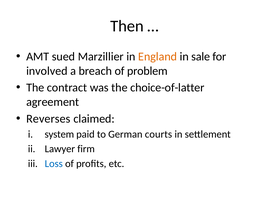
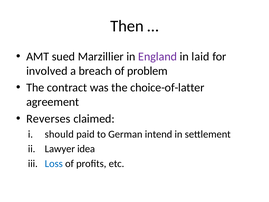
England colour: orange -> purple (158, 56)
sale: sale -> laid (201, 56)
system: system -> should (59, 134)
courts: courts -> intend (159, 134)
firm: firm -> idea (86, 149)
